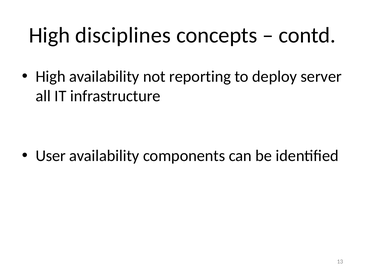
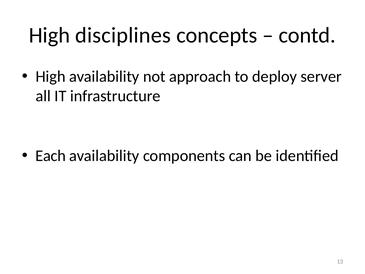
reporting: reporting -> approach (200, 77)
User: User -> Each (51, 156)
